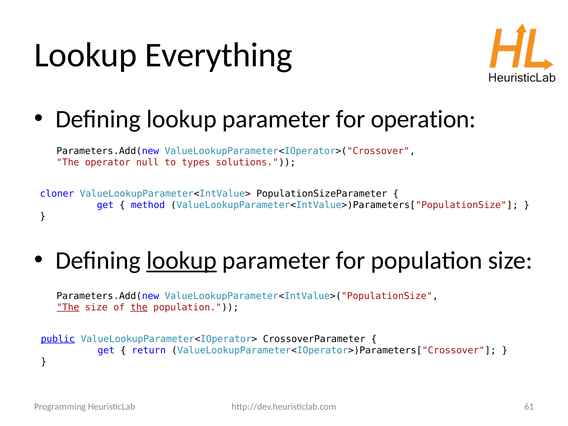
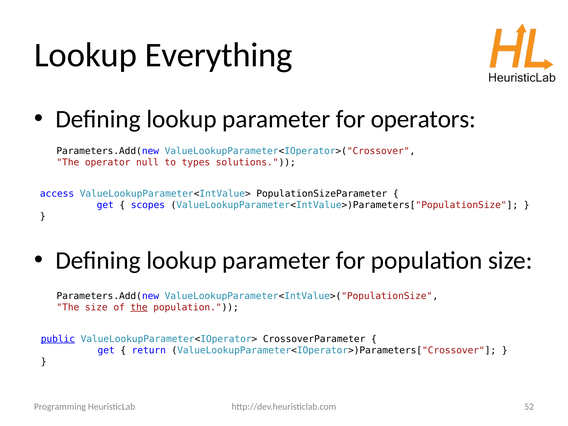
operation: operation -> operators (423, 119)
cloner: cloner -> access (57, 194)
method: method -> scopes (148, 205)
lookup underline: present -> none (182, 261)
The underline: present -> none (68, 307)
61: 61 -> 52 (529, 407)
